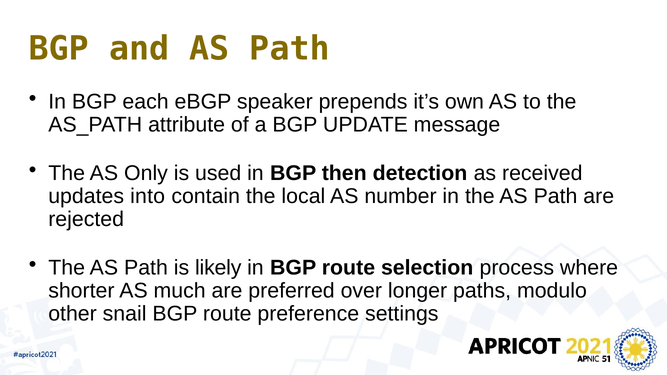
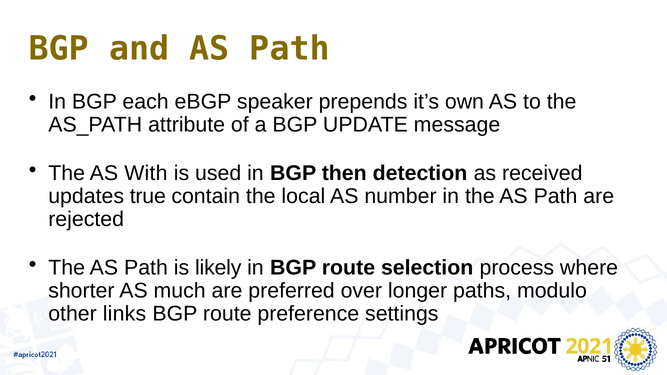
Only: Only -> With (146, 173)
into: into -> true (148, 196)
snail: snail -> links (124, 314)
